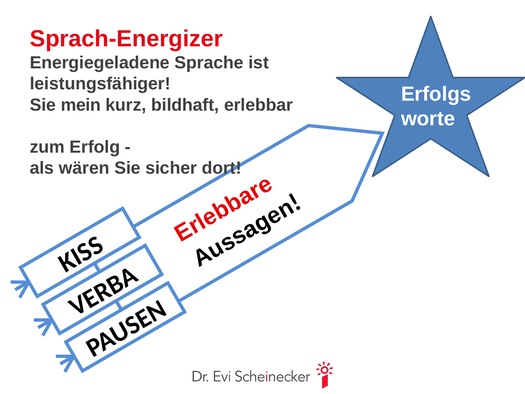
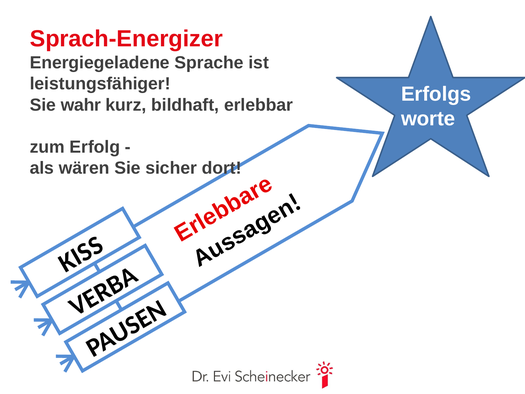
mein: mein -> wahr (81, 105)
